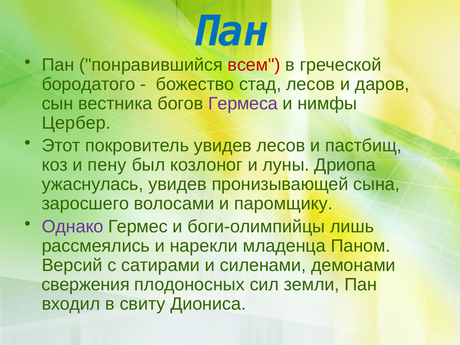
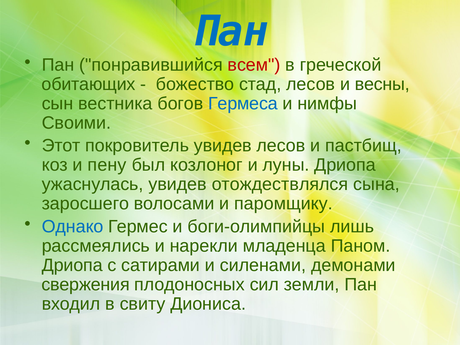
бородатого: бородатого -> обитающих (89, 84)
даров: даров -> весны (382, 84)
Гермеса colour: purple -> blue (243, 103)
Цербер: Цербер -> Своими (76, 123)
пронизывающей: пронизывающей -> отождествлялся (280, 184)
Однако colour: purple -> blue (73, 227)
Версий: Версий -> Дриопа (72, 265)
